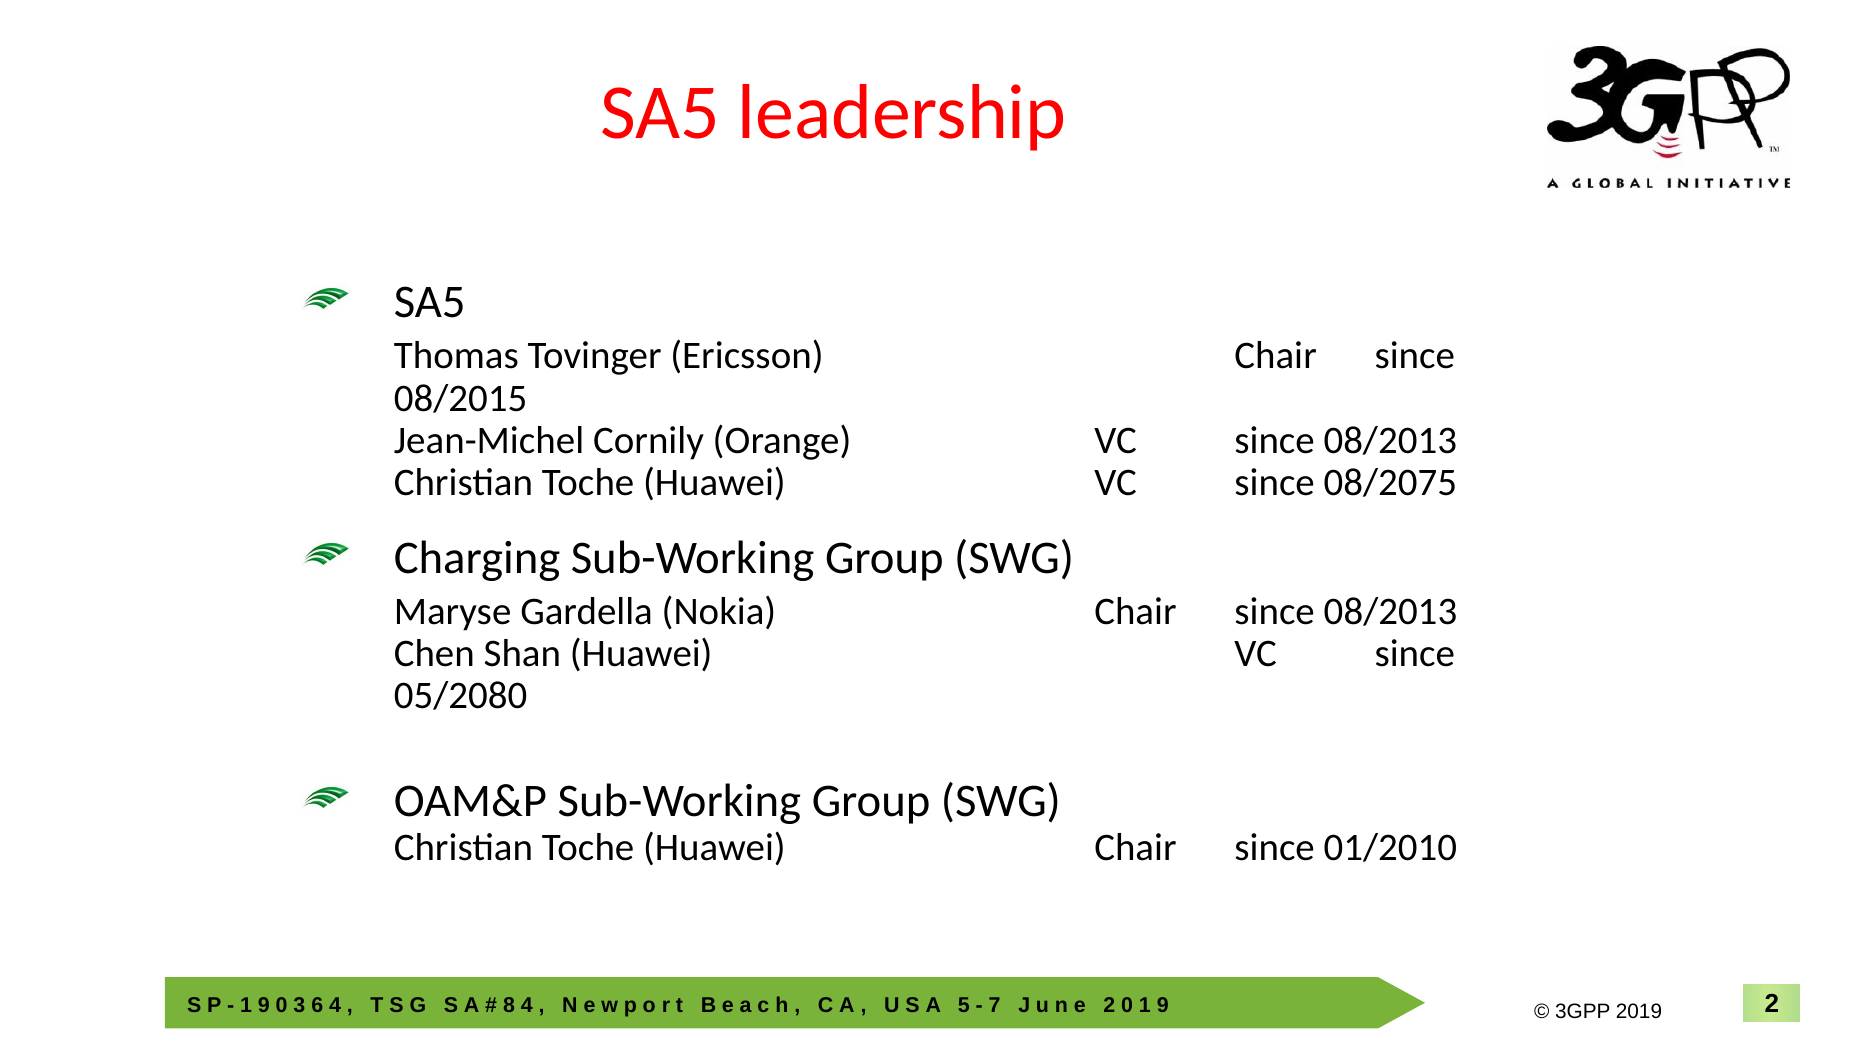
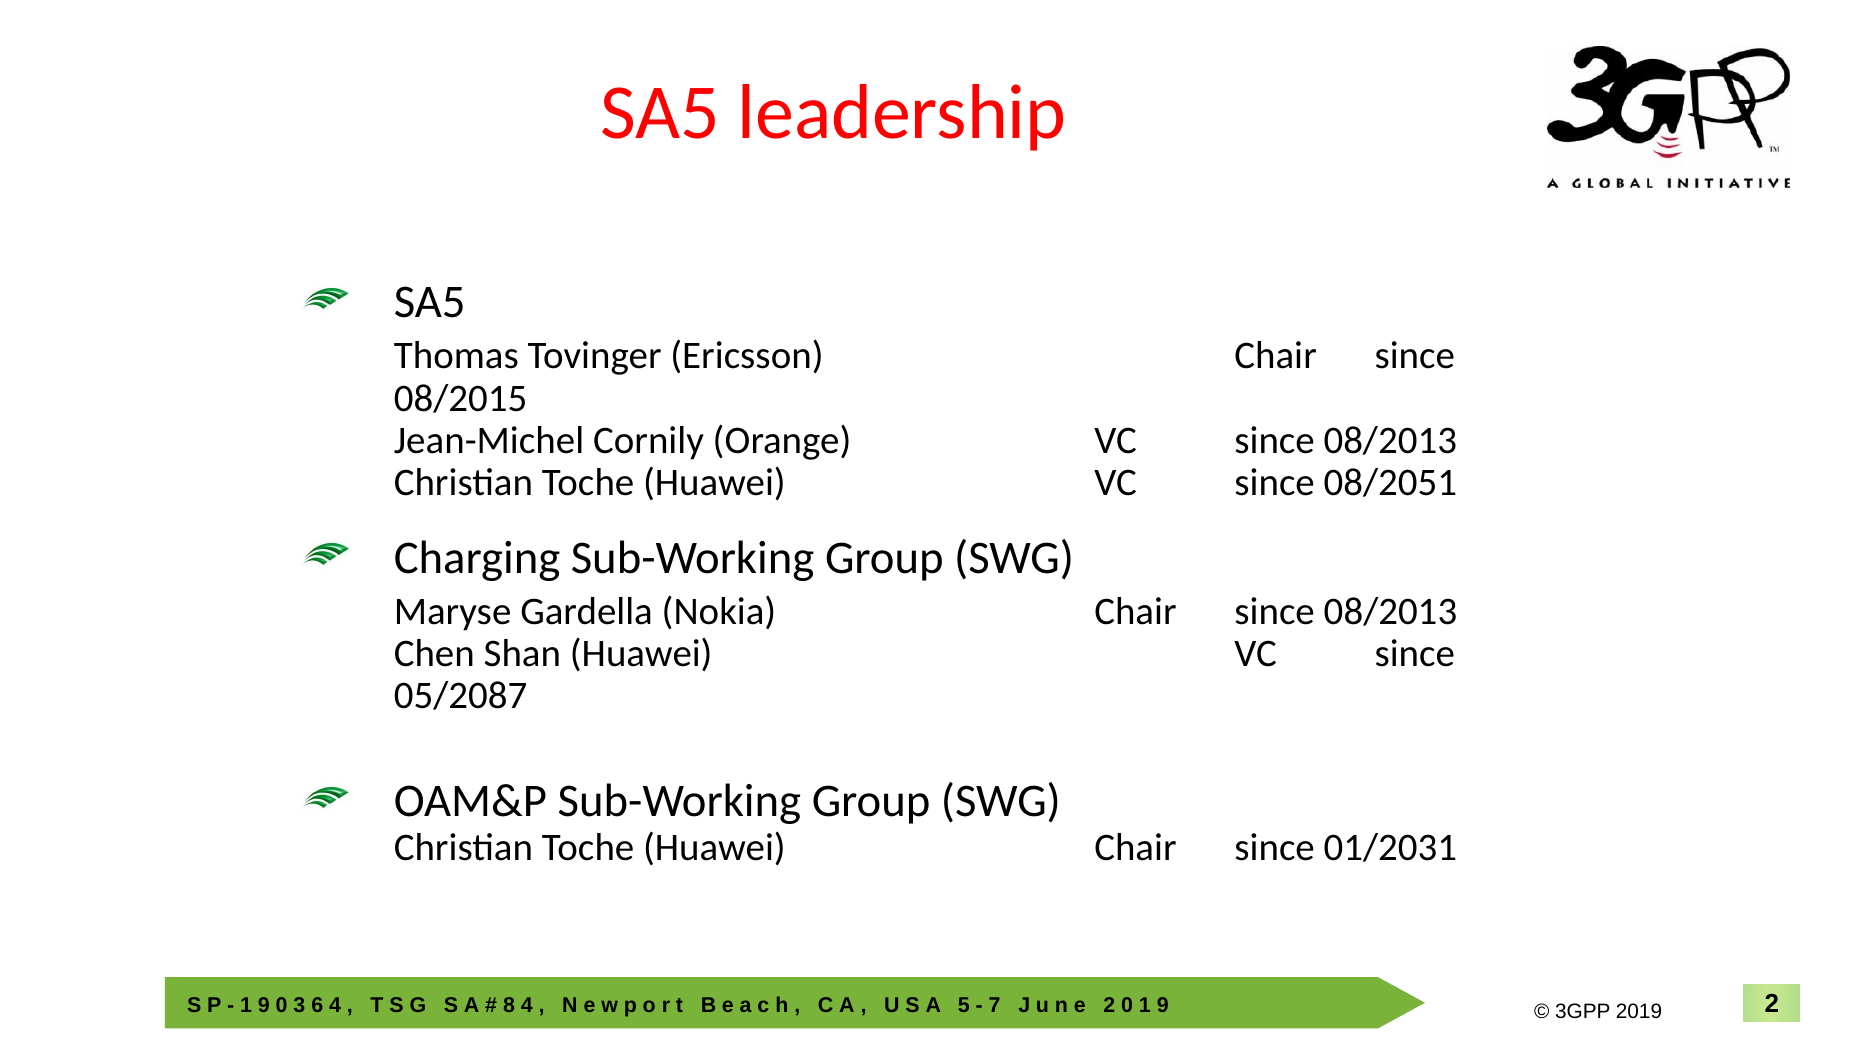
08/2075: 08/2075 -> 08/2051 (1390, 482)
05/2080: 05/2080 -> 05/2087 (461, 696)
01/2010: 01/2010 -> 01/2031 (1390, 847)
